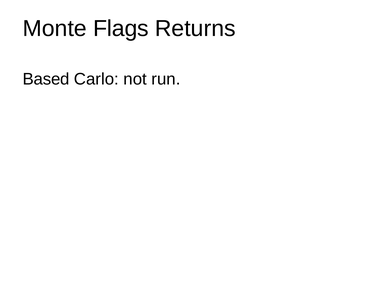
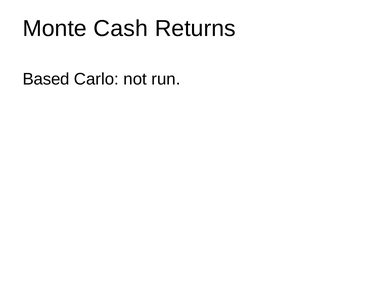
Flags: Flags -> Cash (121, 29)
